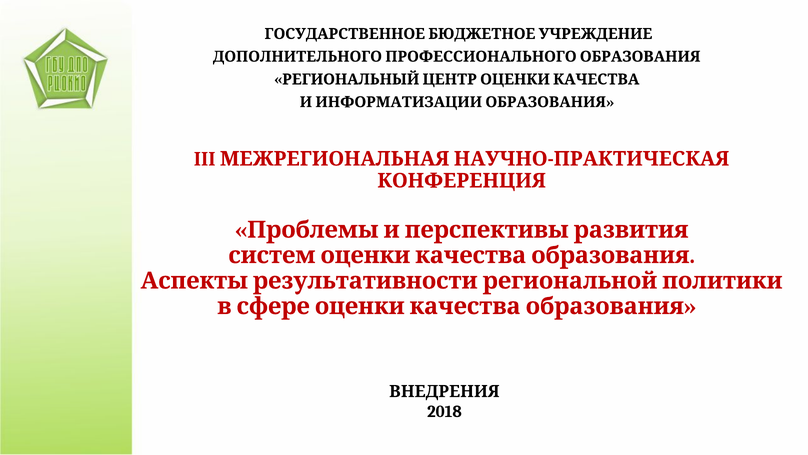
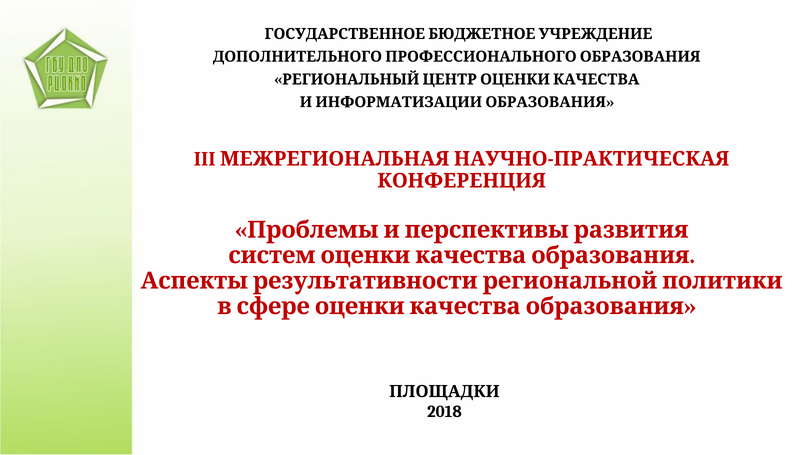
ВНЕДРЕНИЯ: ВНЕДРЕНИЯ -> ПЛОЩАДКИ (444, 391)
